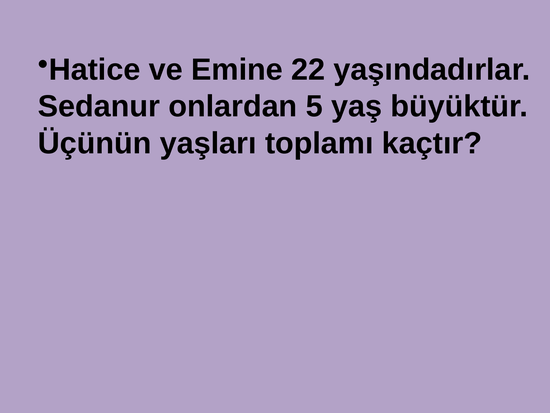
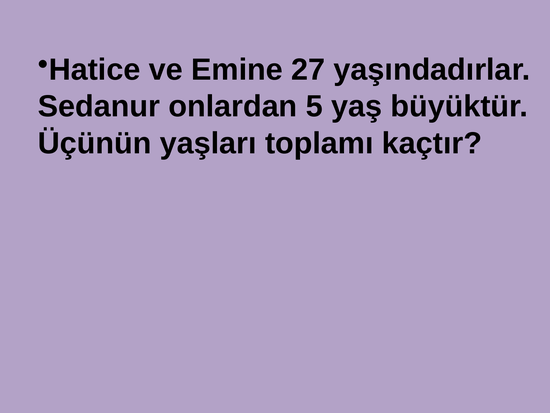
22: 22 -> 27 (308, 70)
